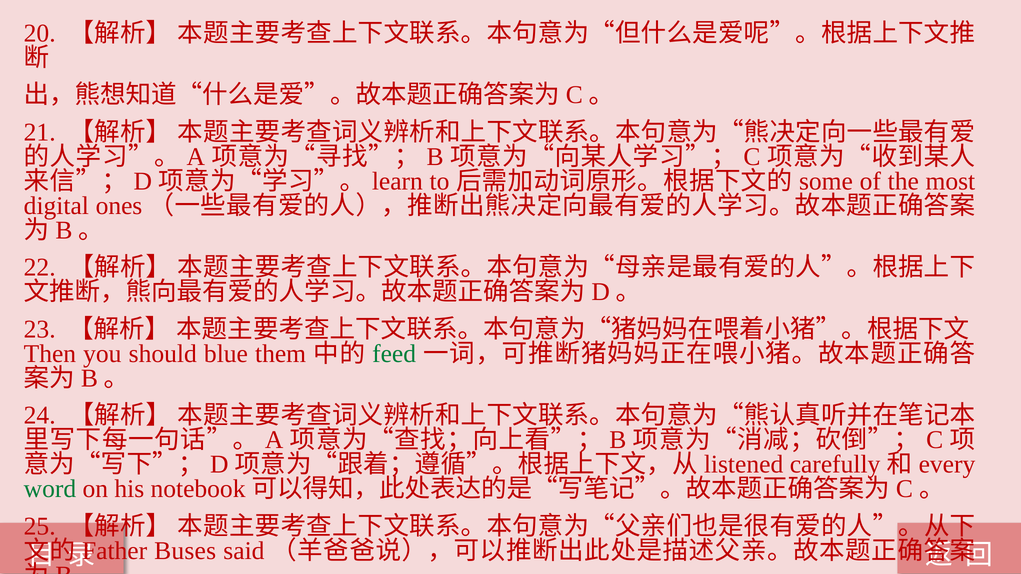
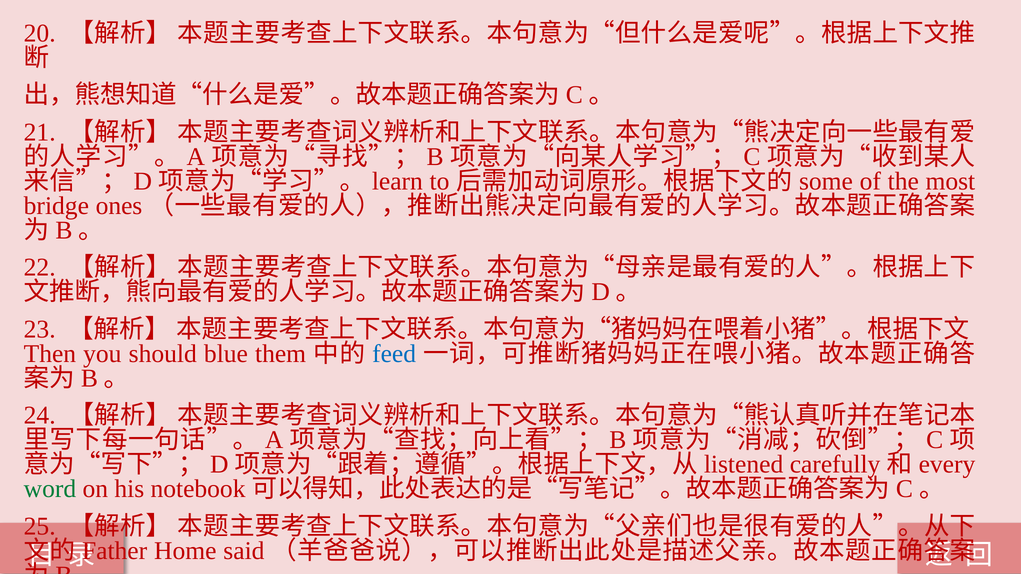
digital: digital -> bridge (56, 206)
feed colour: green -> blue (394, 354)
Buses: Buses -> Home (185, 551)
